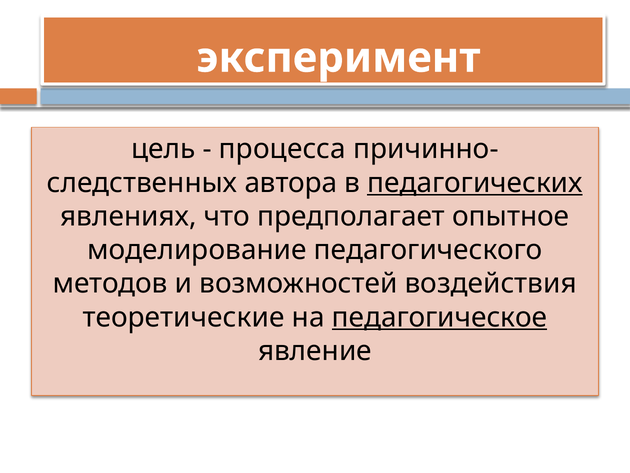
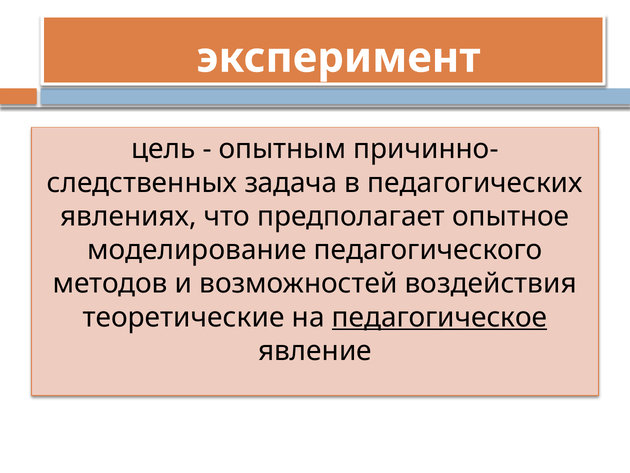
процесса: процесса -> опытным (282, 149)
автора: автора -> задача (291, 183)
педагогических underline: present -> none (475, 183)
